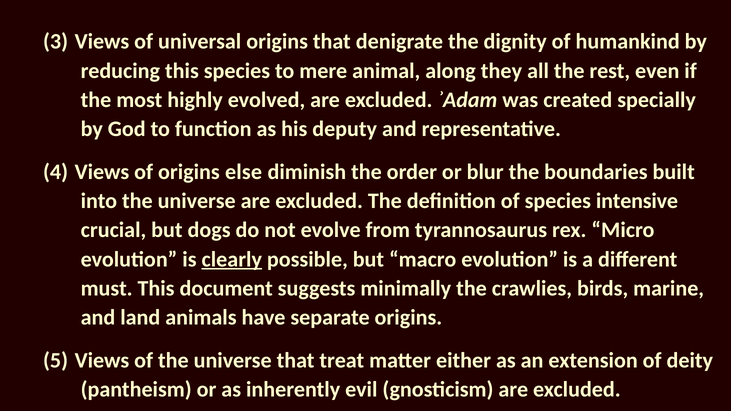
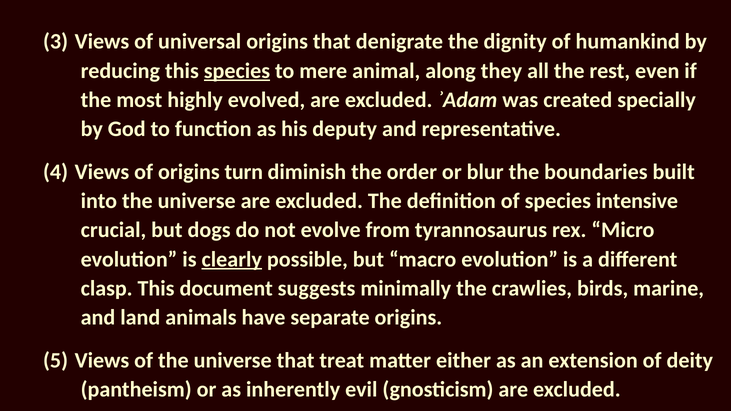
species underline: none -> present (237, 71)
else: else -> turn (244, 172)
must: must -> clasp (107, 288)
